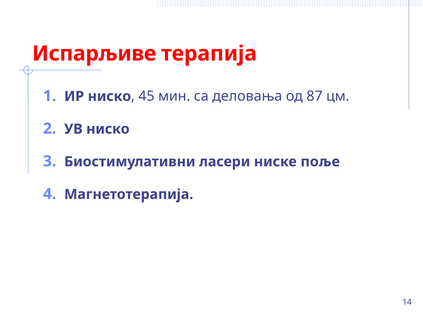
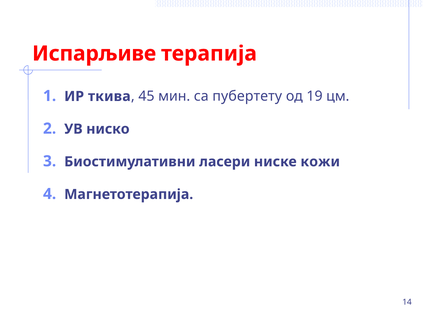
ИР ниско: ниско -> ткива (109, 96)
деловања: деловања -> пубертету (247, 96)
87: 87 -> 19 (314, 96)
поље: поље -> кожи (320, 162)
